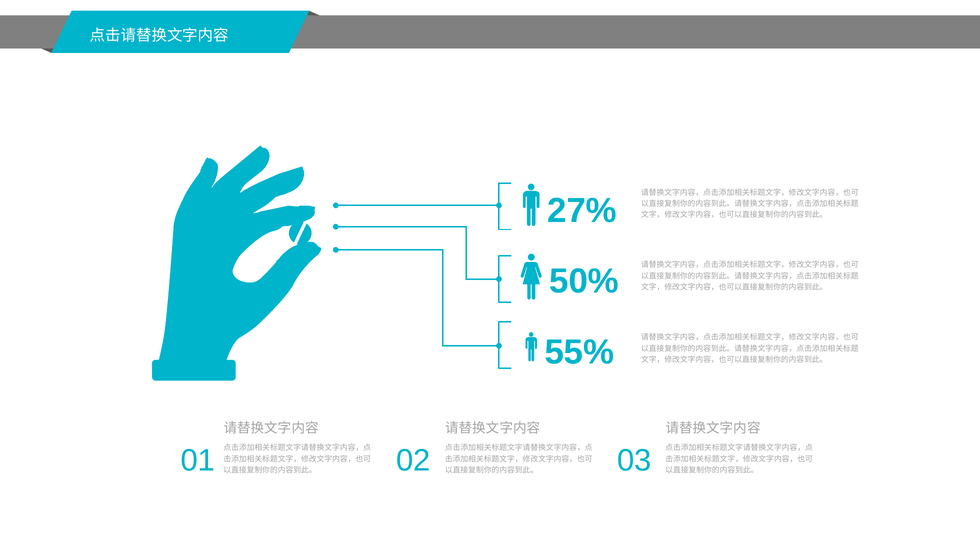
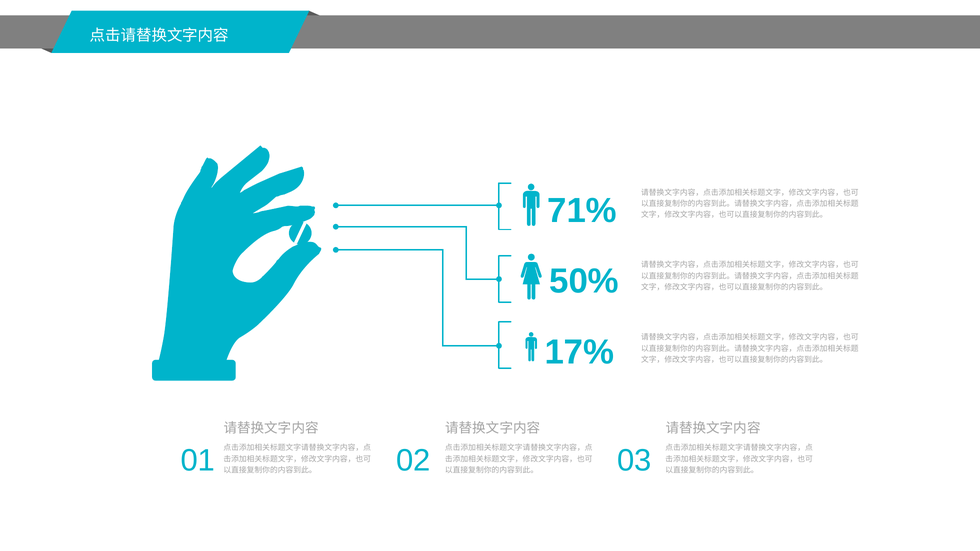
27%: 27% -> 71% (582, 211)
55%: 55% -> 17% (579, 353)
